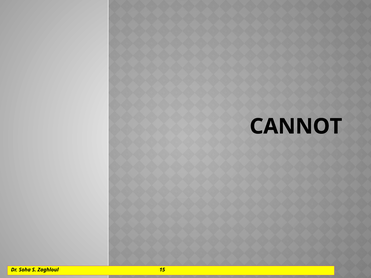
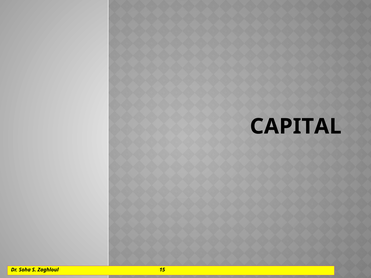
CANNOT: CANNOT -> CAPITAL (296, 127)
